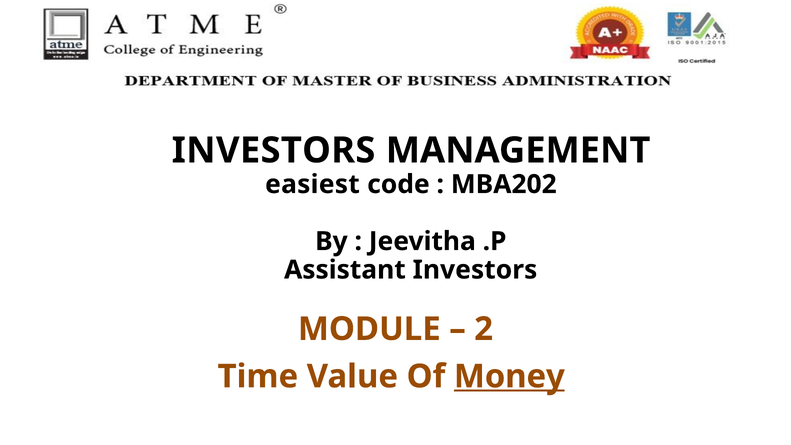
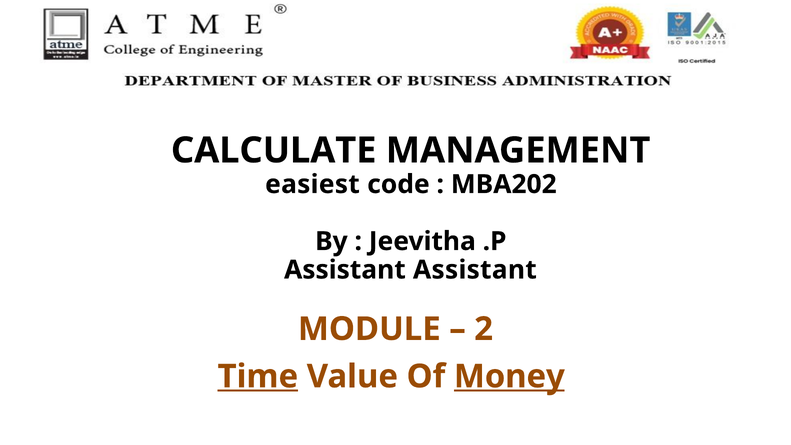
INVESTORS: INVESTORS -> CALCULATE (274, 150)
Assistant Investors: Investors -> Assistant (475, 270)
Time underline: none -> present (258, 376)
